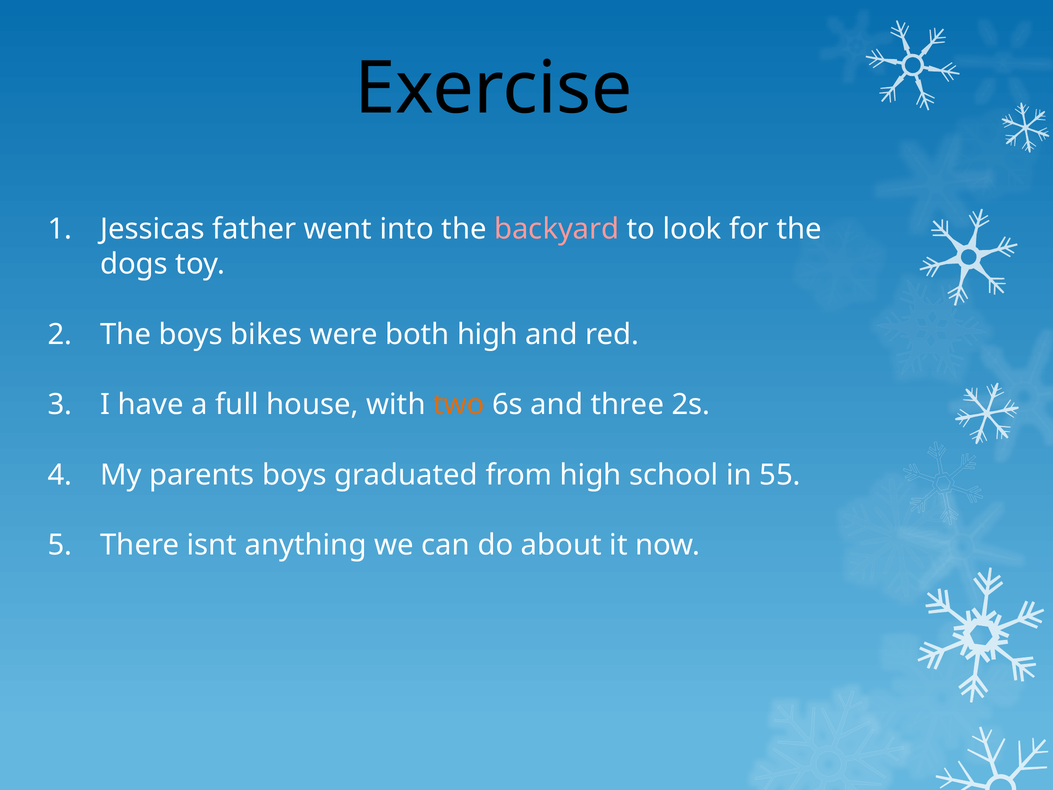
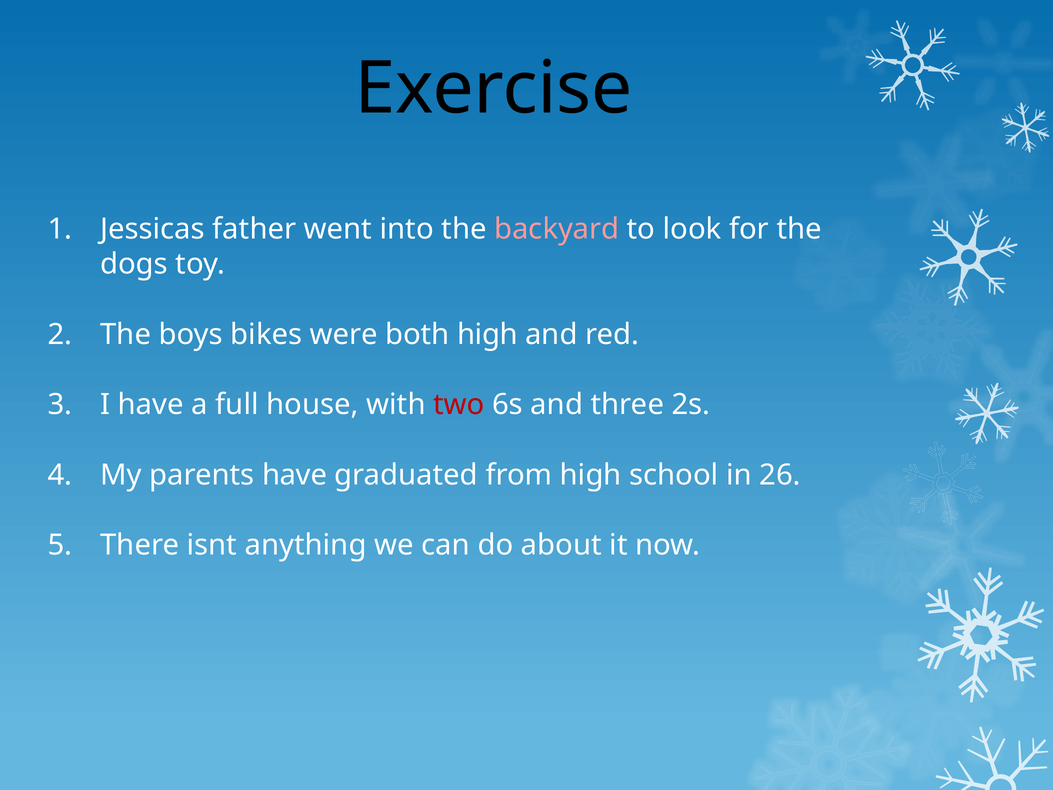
two colour: orange -> red (459, 404)
parents boys: boys -> have (295, 475)
55: 55 -> 26 (780, 475)
